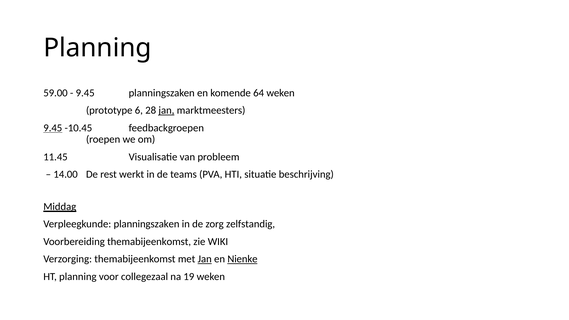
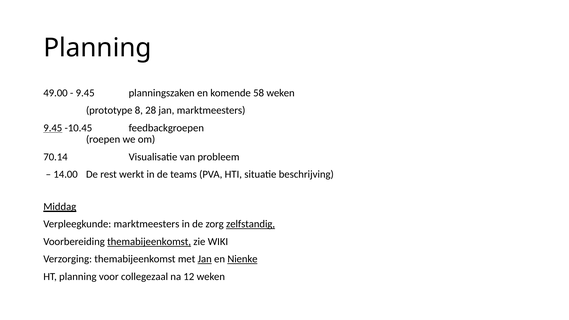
59.00: 59.00 -> 49.00 (56, 93)
64: 64 -> 58 (259, 93)
6: 6 -> 8 (139, 110)
jan underline: present -> none (166, 110)
11.45: 11.45 -> 70.14 (56, 157)
Verpleegkunde planningszaken: planningszaken -> marktmeesters (147, 224)
zelfstandig underline: none -> present (251, 224)
themabijeenkomst underline: none -> present (149, 242)
19: 19 -> 12 (189, 277)
